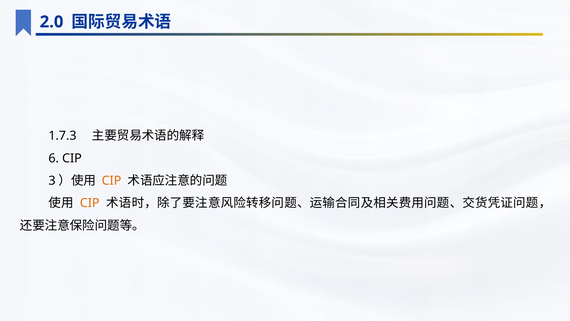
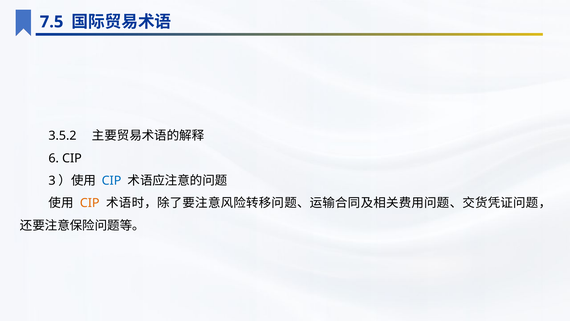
2.0: 2.0 -> 7.5 (52, 22)
1.7.3: 1.7.3 -> 3.5.2 (62, 136)
CIP colour: orange -> blue (112, 181)
